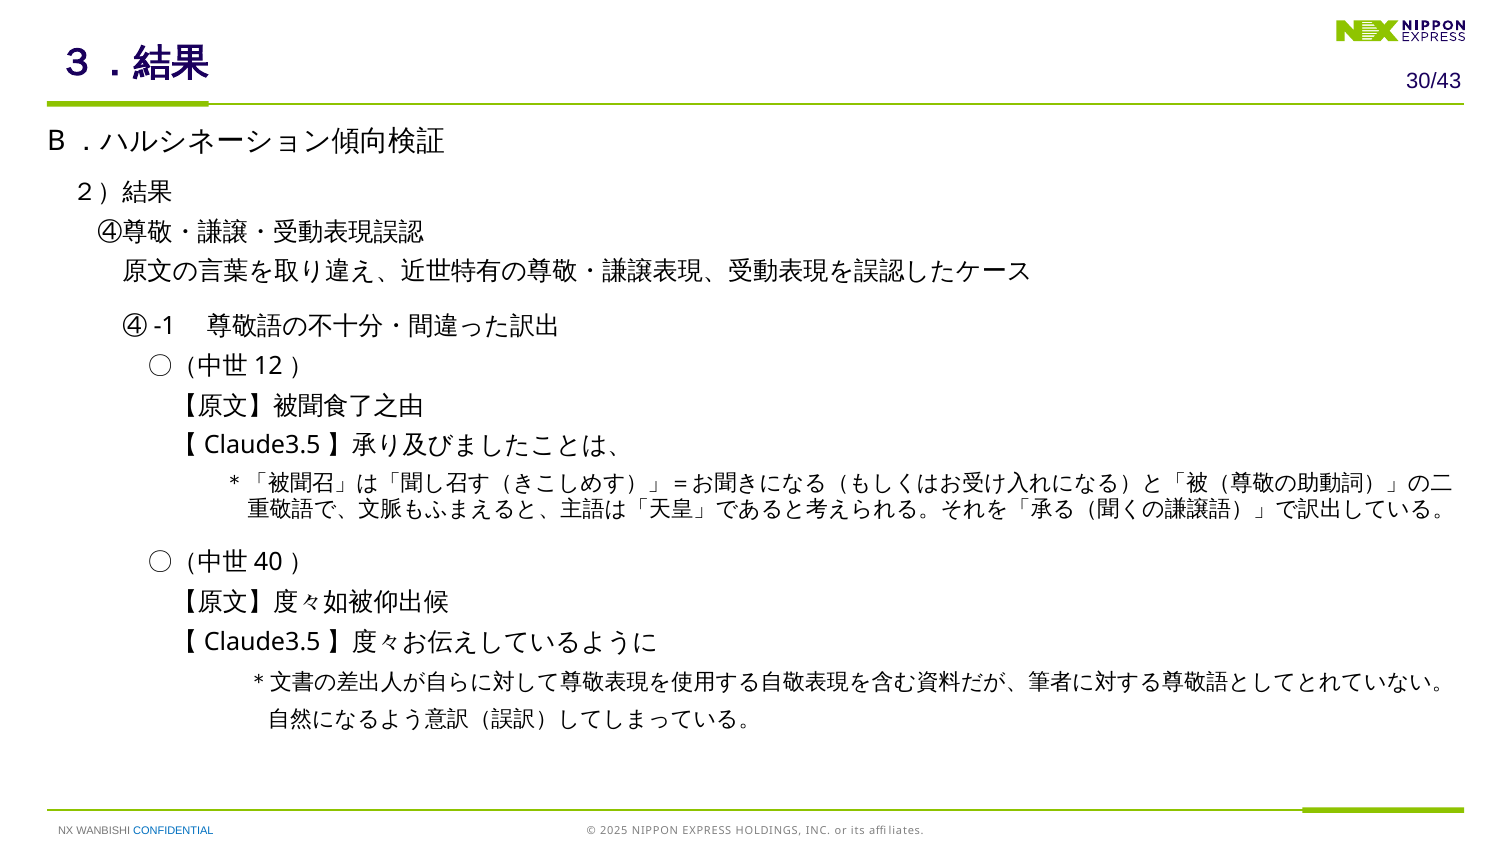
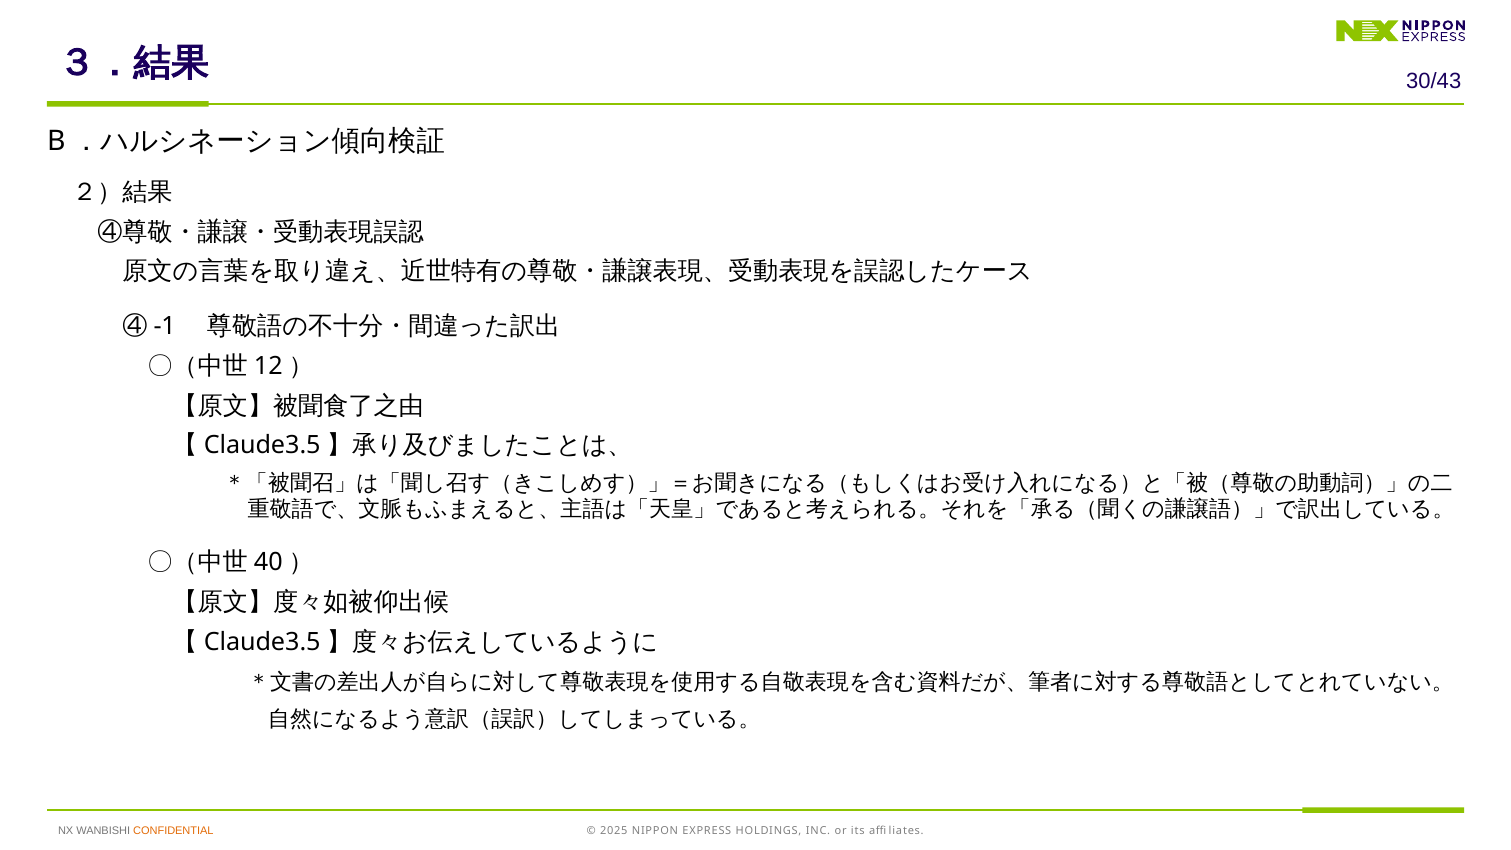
CONFIDENTIAL colour: blue -> orange (173, 830)
